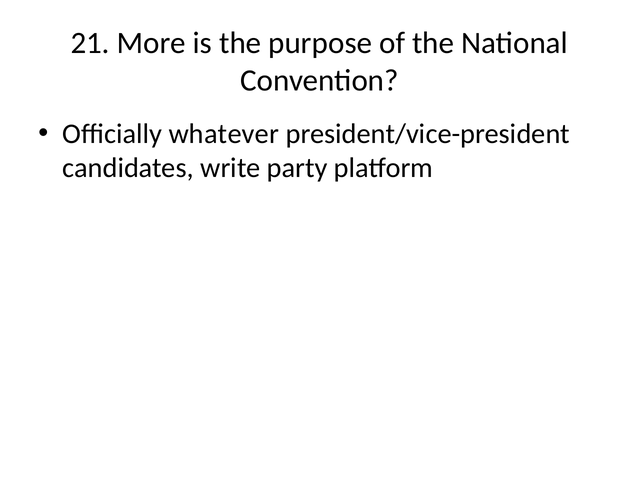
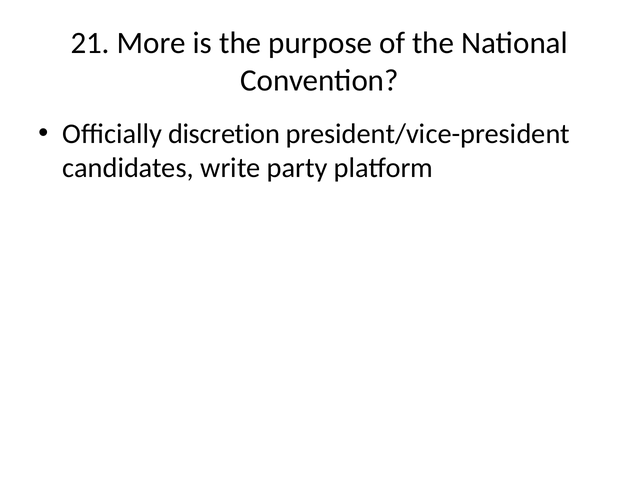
whatever: whatever -> discretion (224, 134)
